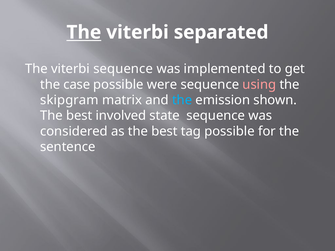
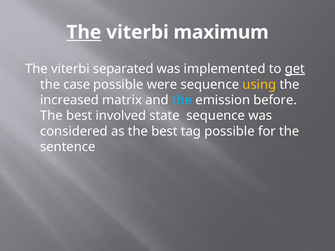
separated: separated -> maximum (221, 32)
viterbi sequence: sequence -> separated (123, 69)
get underline: none -> present (295, 69)
using colour: pink -> yellow (259, 85)
skipgram: skipgram -> increased (70, 100)
shown: shown -> before (275, 100)
